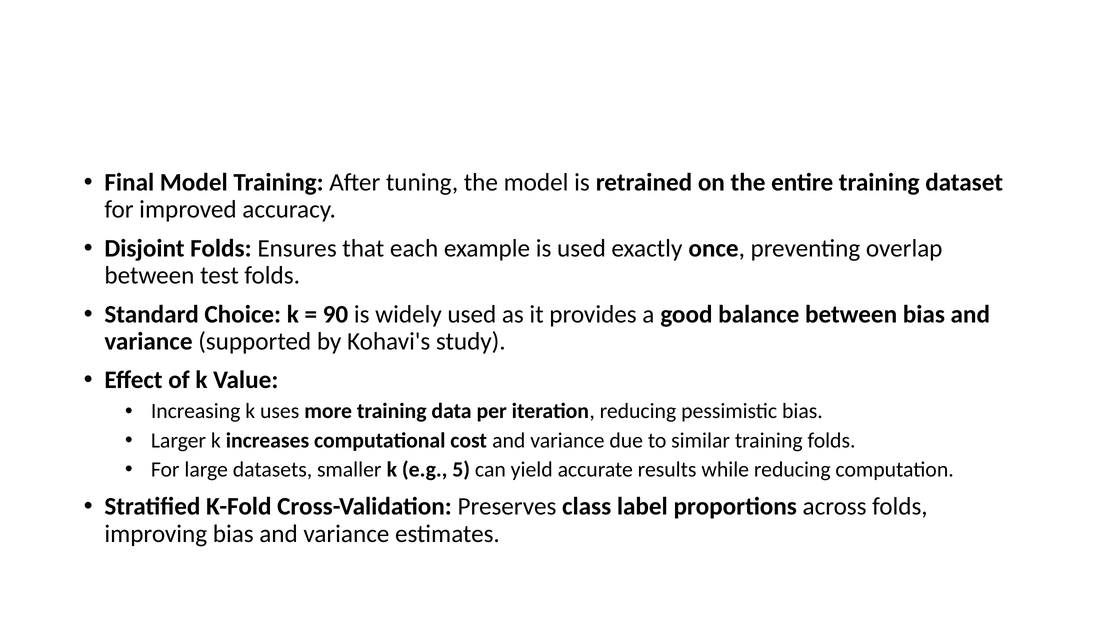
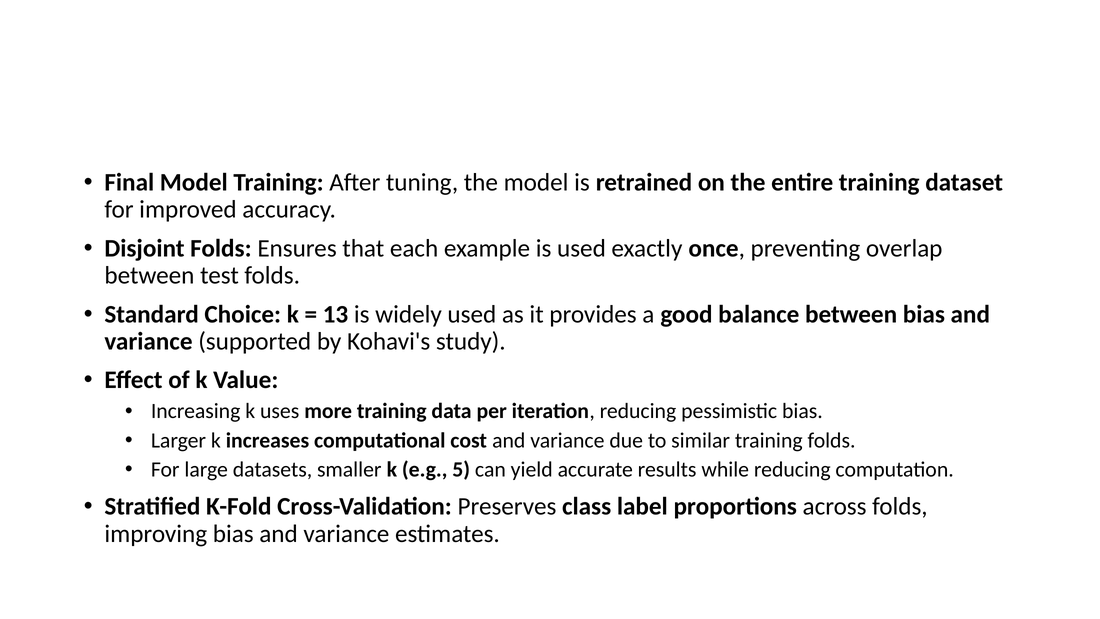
90: 90 -> 13 (335, 314)
